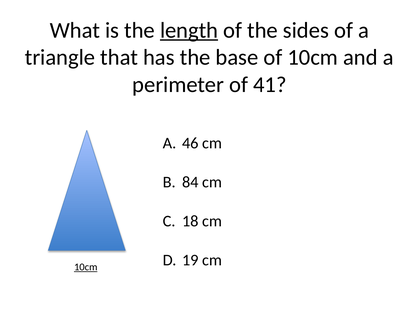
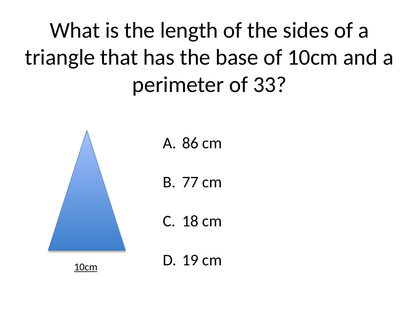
length underline: present -> none (189, 30)
41: 41 -> 33 (270, 85)
46: 46 -> 86 (190, 143)
84: 84 -> 77 (190, 182)
